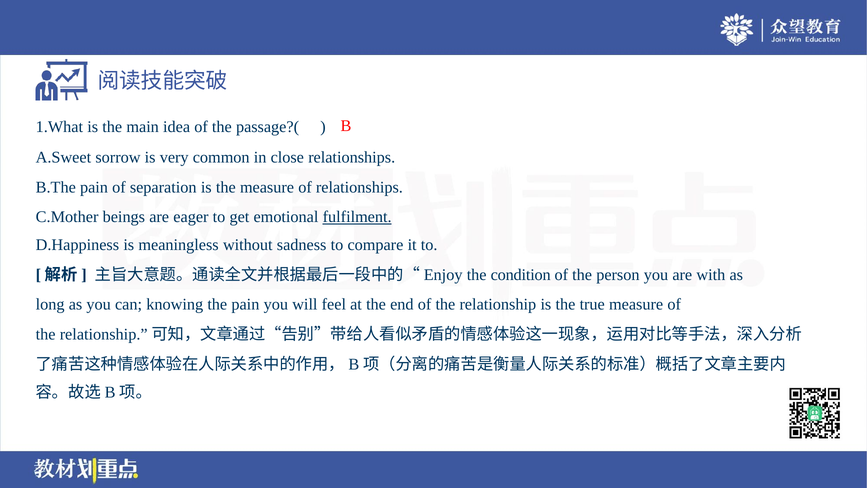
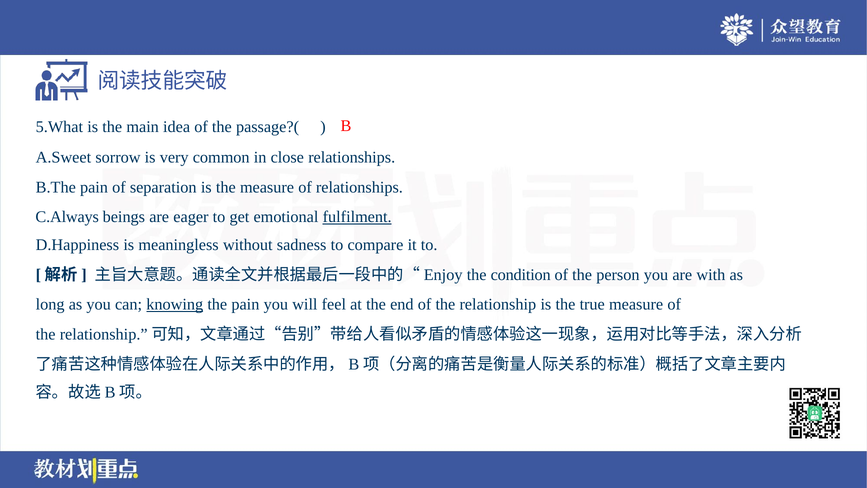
1.What: 1.What -> 5.What (59, 127)
C.Mother: C.Mother -> C.Always (67, 217)
knowing underline: none -> present (175, 304)
